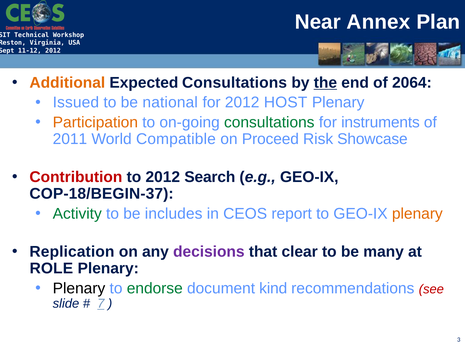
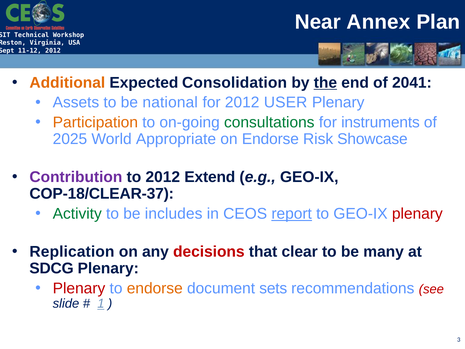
Expected Consultations: Consultations -> Consolidation (235, 83)
2064: 2064 -> 2041 (412, 83)
Issued: Issued -> Assets (76, 102)
HOST: HOST -> USER (286, 102)
2011: 2011 -> 2025 (70, 139)
Compatible: Compatible -> Appropriate (176, 139)
on Proceed: Proceed -> Endorse (270, 139)
Contribution colour: red -> purple (76, 177)
Search: Search -> Extend (210, 177)
COP-18/BEGIN-37: COP-18/BEGIN-37 -> COP-18/CLEAR-37 (102, 194)
report underline: none -> present (292, 214)
plenary colour: orange -> red (417, 214)
decisions colour: purple -> red (209, 252)
ROLE: ROLE -> SDCG (51, 268)
Plenary colour: black -> red (79, 288)
endorse colour: green -> orange (155, 288)
kind: kind -> sets (273, 288)
7: 7 -> 1 (101, 303)
